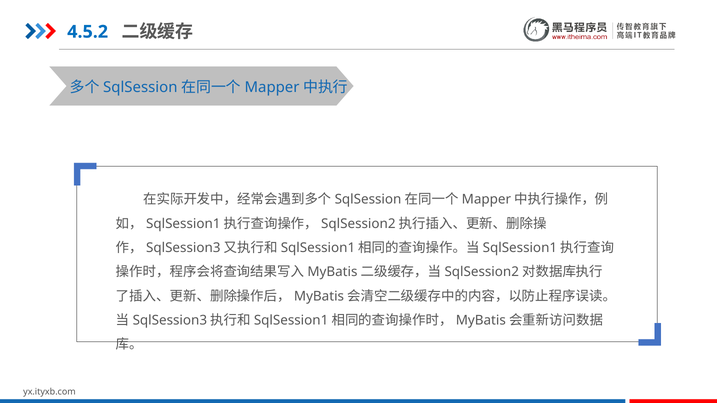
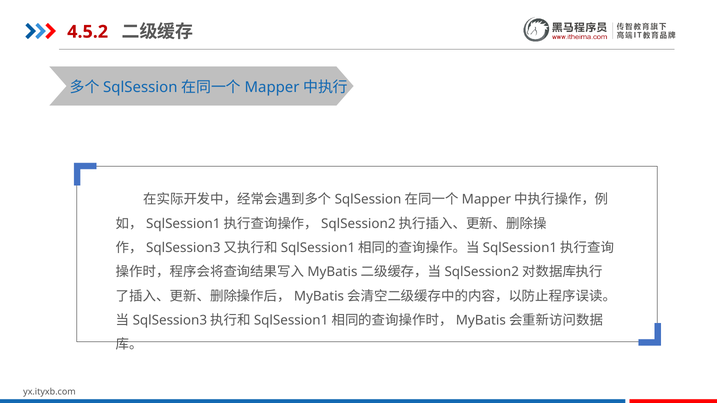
4.5.2 colour: blue -> red (88, 32)
